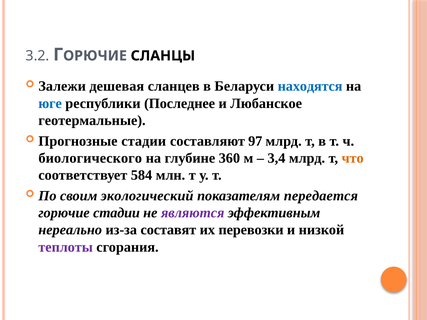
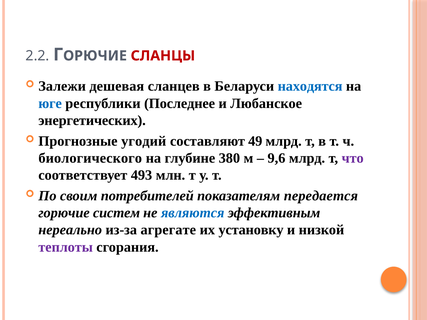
3.2: 3.2 -> 2.2 (37, 56)
СЛАНЦЫ colour: black -> red (163, 56)
геотермальные: геотермальные -> энергетических (92, 121)
Прогнозные стадии: стадии -> угодий (144, 141)
97: 97 -> 49 (255, 141)
360: 360 -> 380 (229, 158)
3,4: 3,4 -> 9,6 (276, 158)
что colour: orange -> purple (353, 158)
584: 584 -> 493 (142, 175)
экологический: экологический -> потребителей (147, 196)
горючие стадии: стадии -> систем (117, 213)
являются colour: purple -> blue (193, 213)
составят: составят -> агрегате (168, 230)
перевозки: перевозки -> установку (251, 230)
